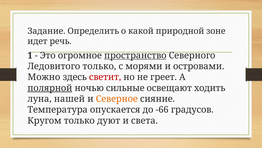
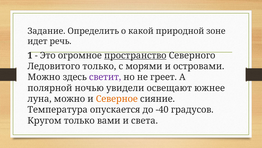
светит colour: red -> purple (105, 77)
полярной underline: present -> none (50, 88)
сильные: сильные -> увидели (125, 88)
ходить: ходить -> южнее (210, 88)
луна нашей: нашей -> можно (69, 98)
-66: -66 -> -40 (162, 109)
дуют: дуют -> вами (109, 120)
